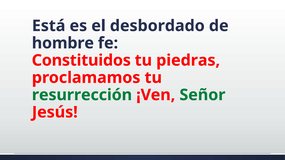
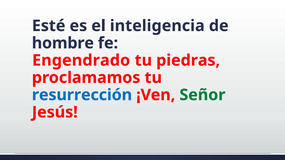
Está: Está -> Esté (49, 26)
desbordado: desbordado -> inteligencia (157, 26)
Constituidos: Constituidos -> Engendrado (81, 60)
resurrección colour: green -> blue (82, 95)
